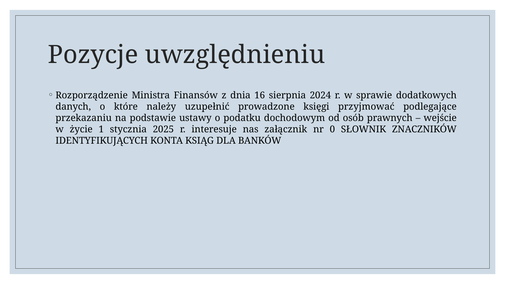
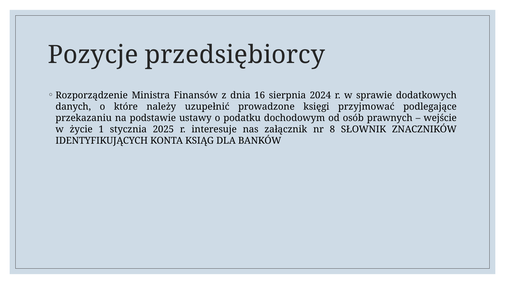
uwzględnieniu: uwzględnieniu -> przedsiębiorcy (235, 55)
0: 0 -> 8 (332, 129)
